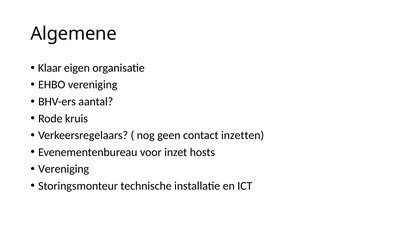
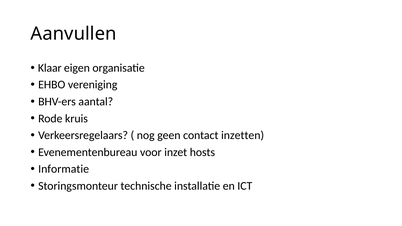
Algemene: Algemene -> Aanvullen (74, 34)
Vereniging: Vereniging -> Informatie (64, 169)
